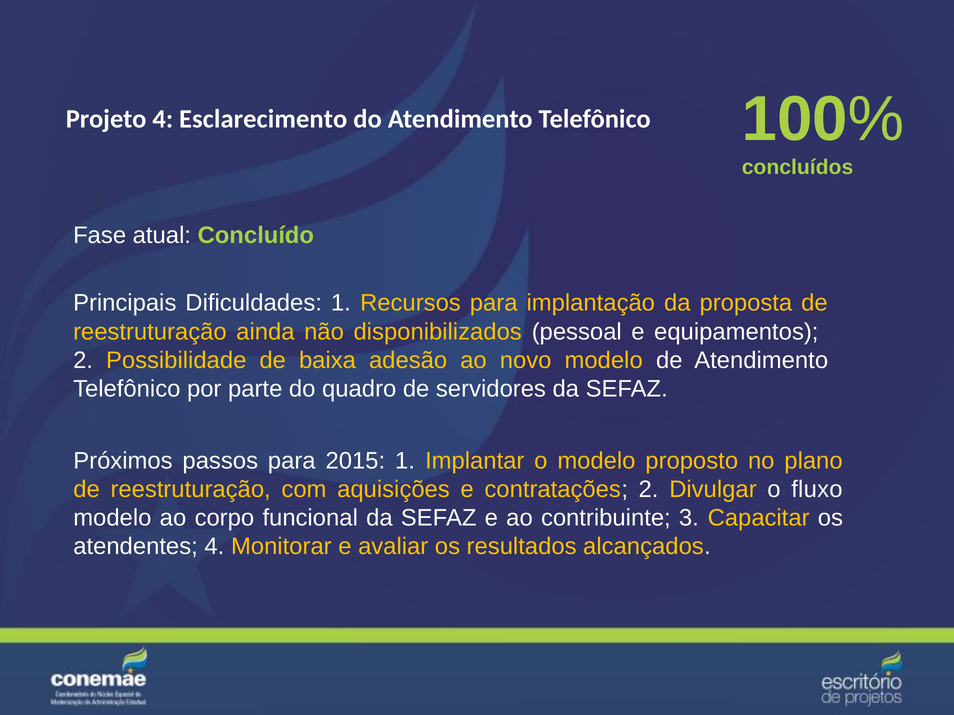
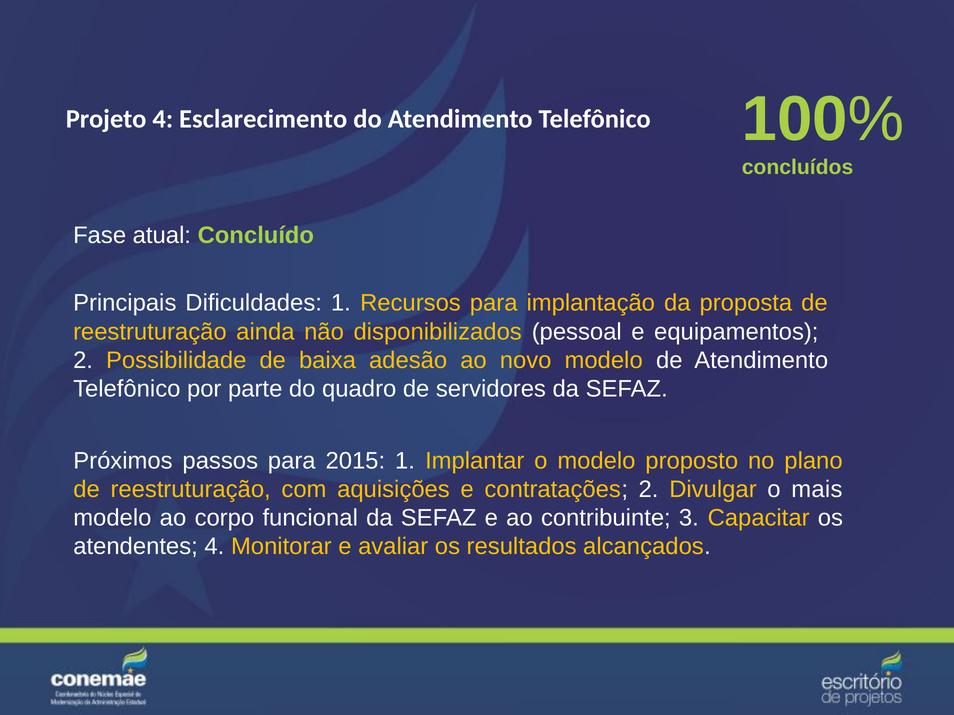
fluxo: fluxo -> mais (817, 490)
